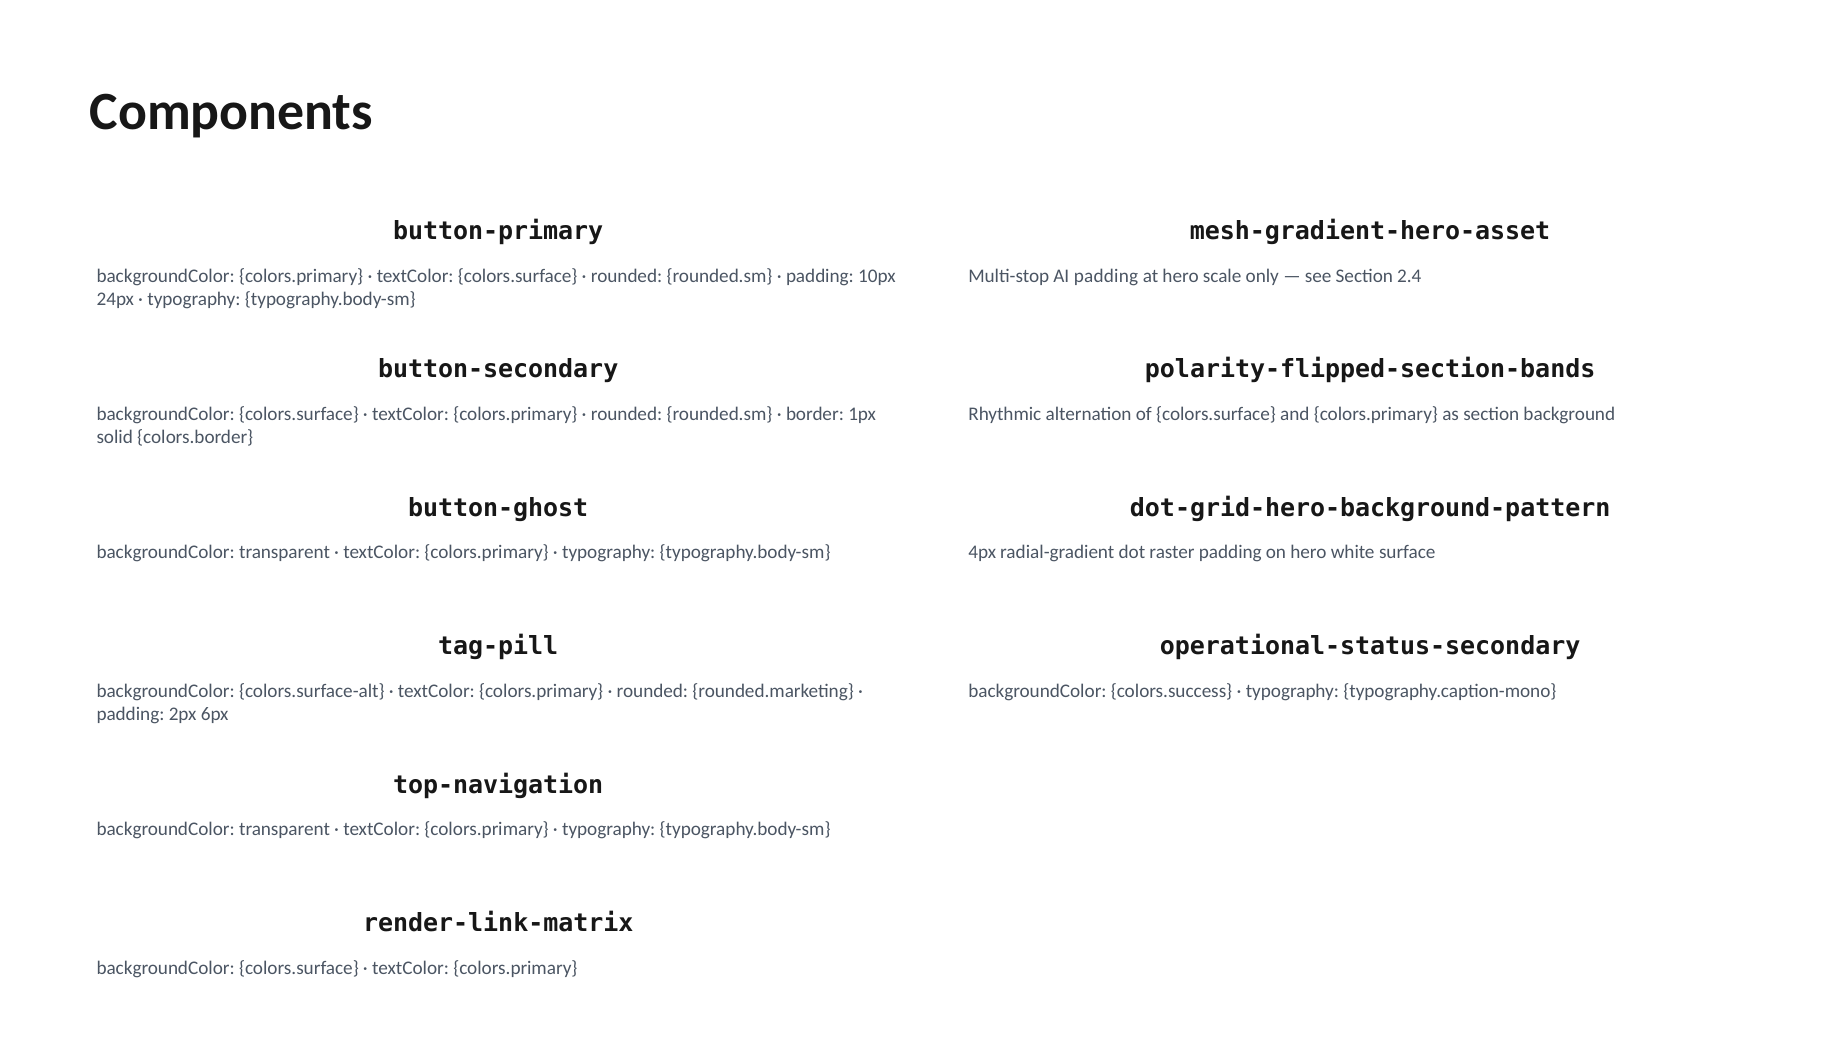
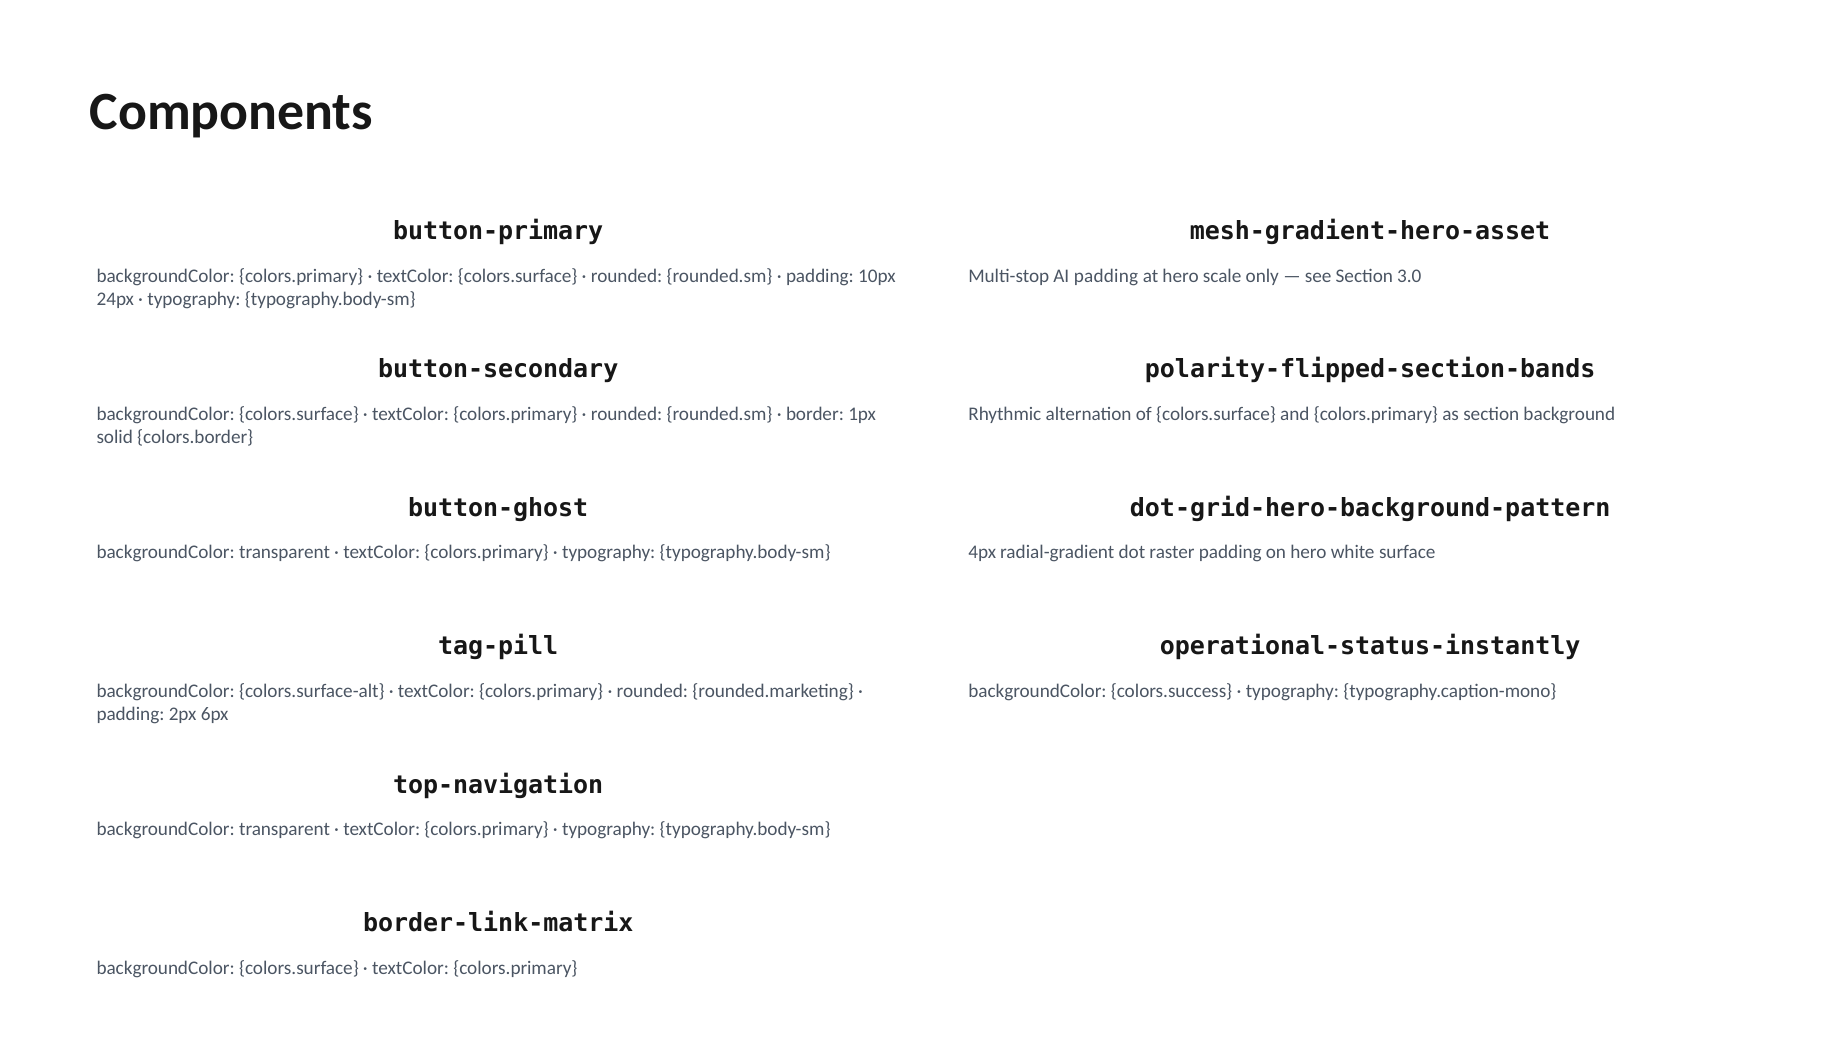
2.4: 2.4 -> 3.0 (1409, 276)
operational-status-secondary: operational-status-secondary -> operational-status-instantly (1370, 646)
render-link-matrix: render-link-matrix -> border-link-matrix (498, 923)
